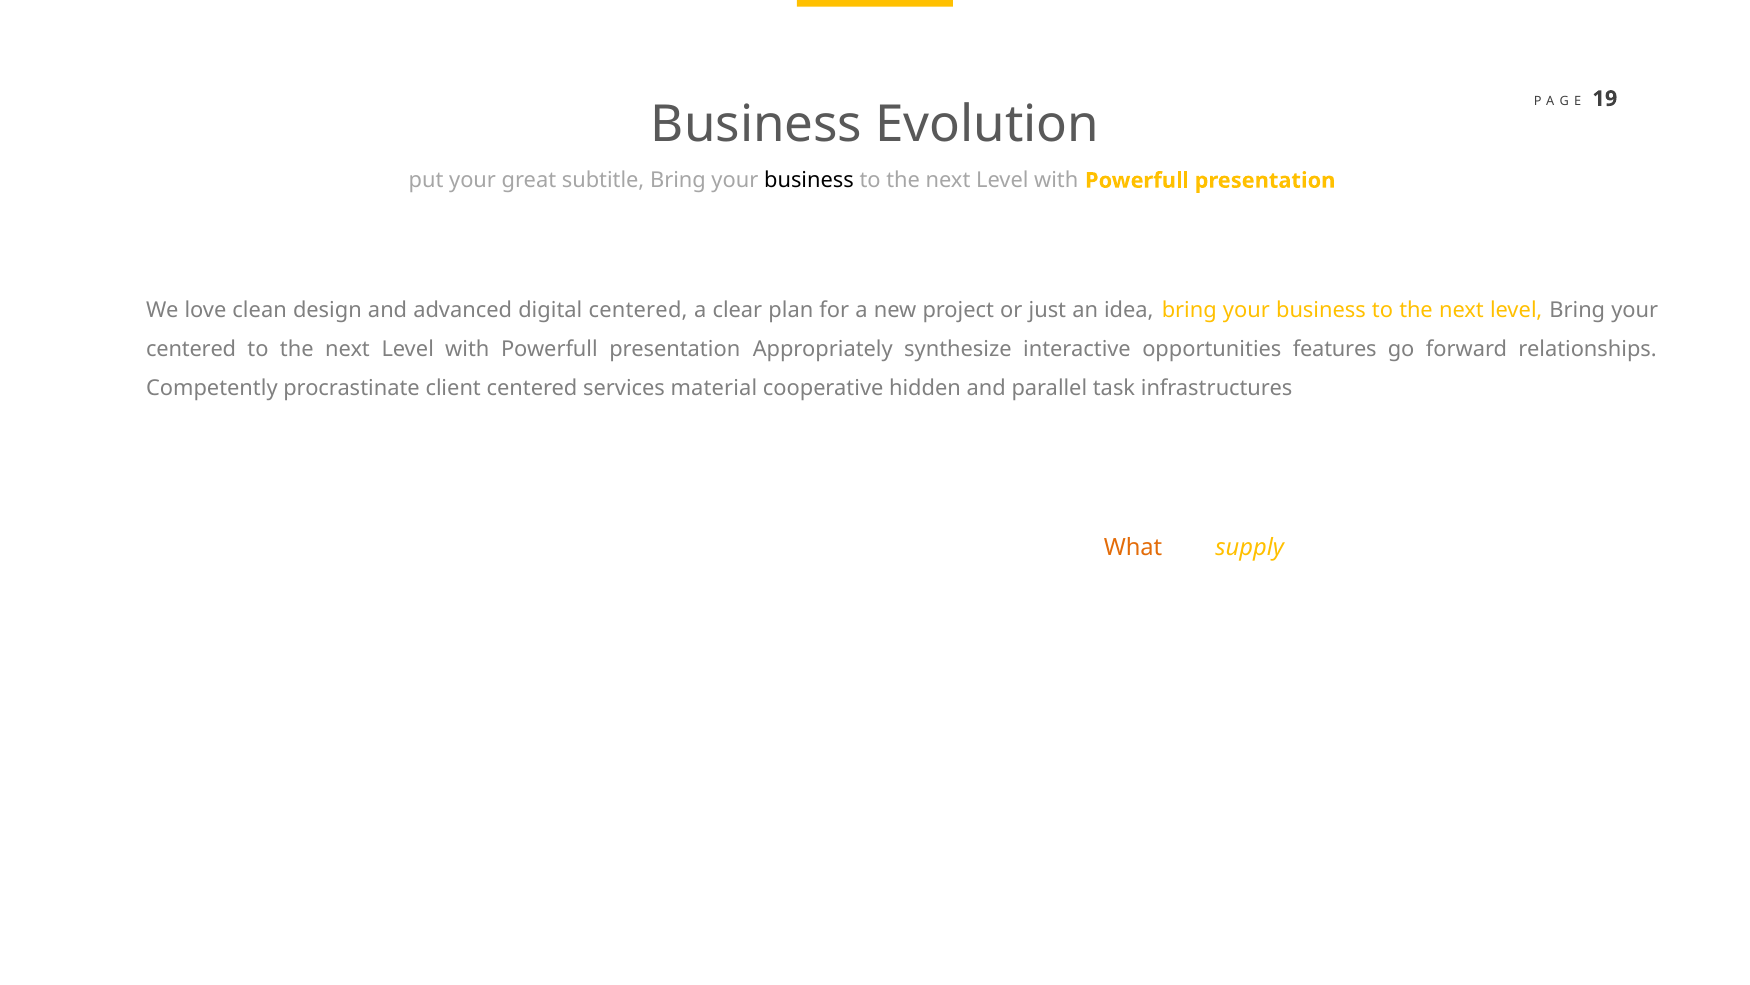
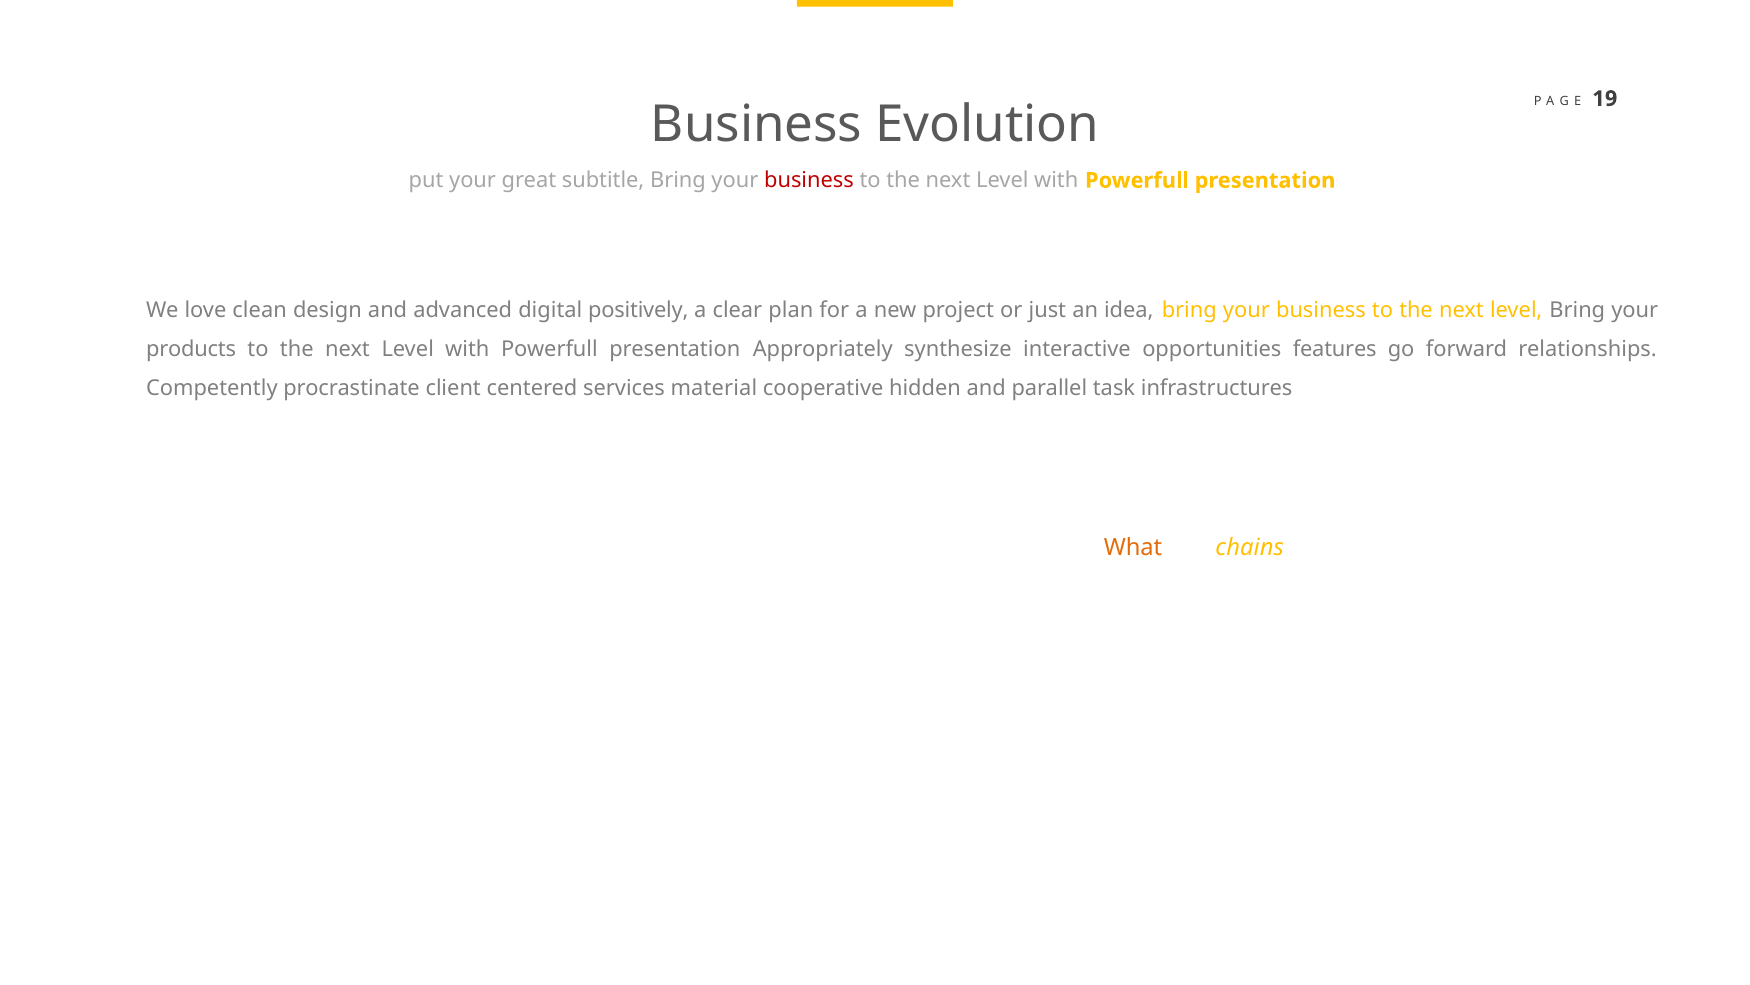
business colour: black -> red (809, 180)
digital centered: centered -> positively (638, 310)
centered: centered -> products (191, 349)
supply: supply -> chains (1250, 548)
